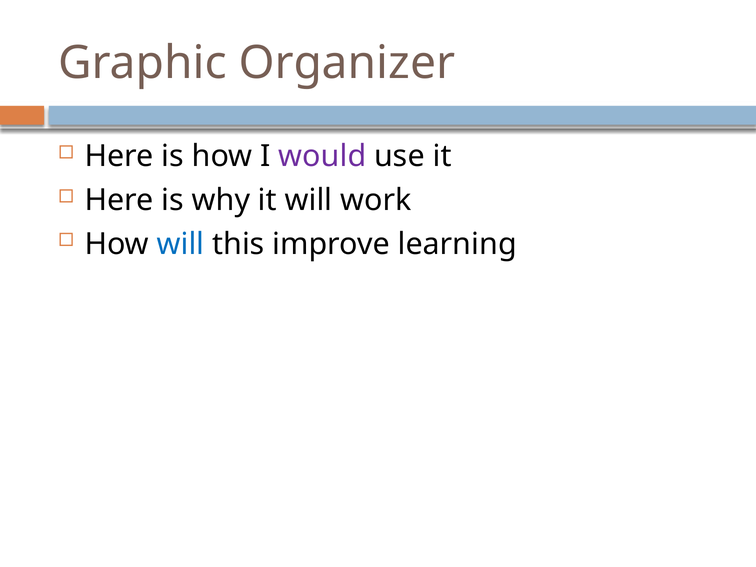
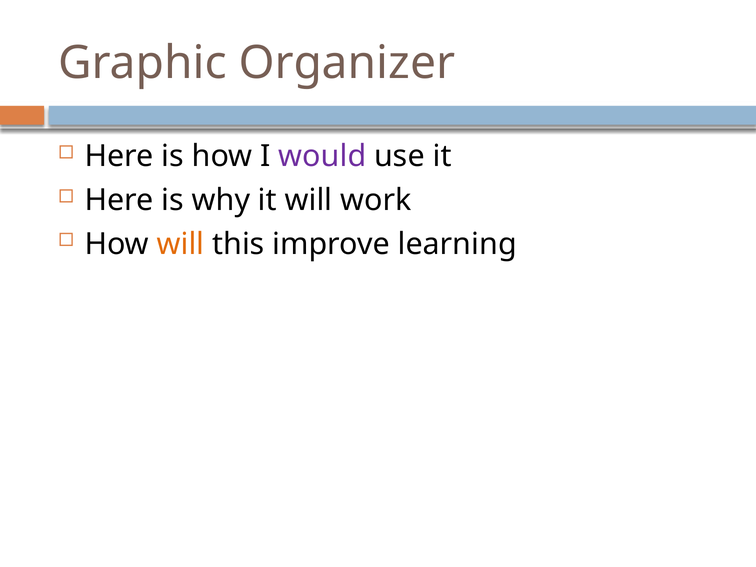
will colour: blue -> orange (181, 244)
